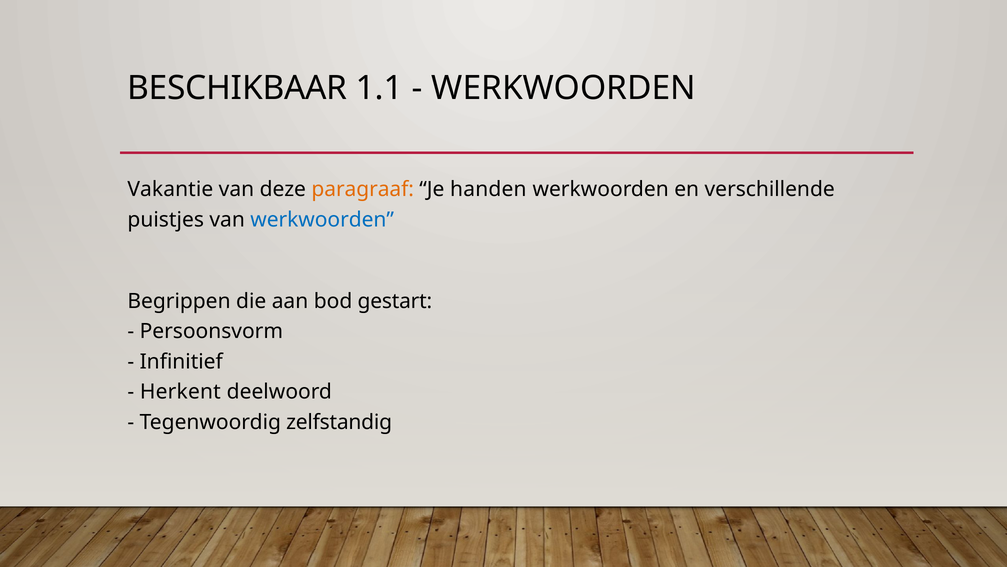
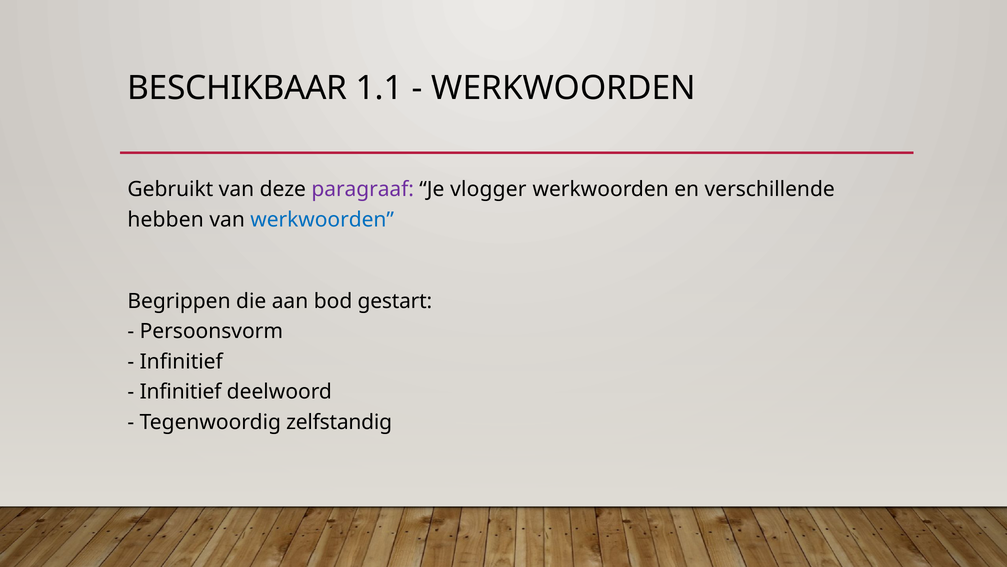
Vakantie: Vakantie -> Gebruikt (170, 189)
paragraaf colour: orange -> purple (363, 189)
handen: handen -> vlogger (488, 189)
puistjes: puistjes -> hebben (166, 220)
Herkent: Herkent -> Infinitief (181, 392)
